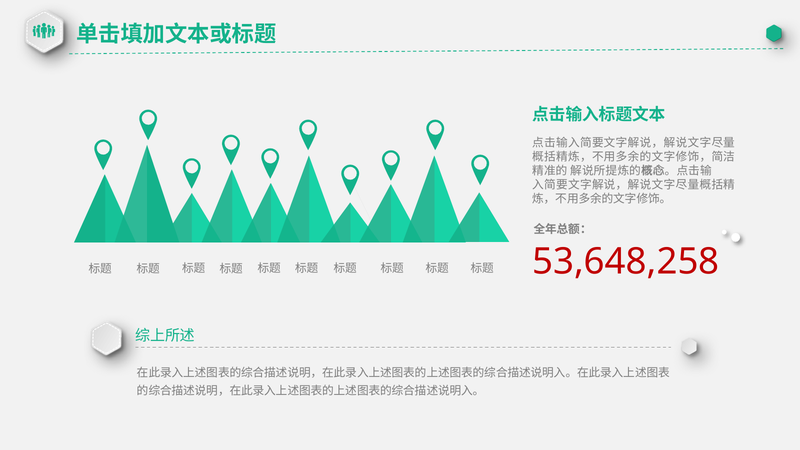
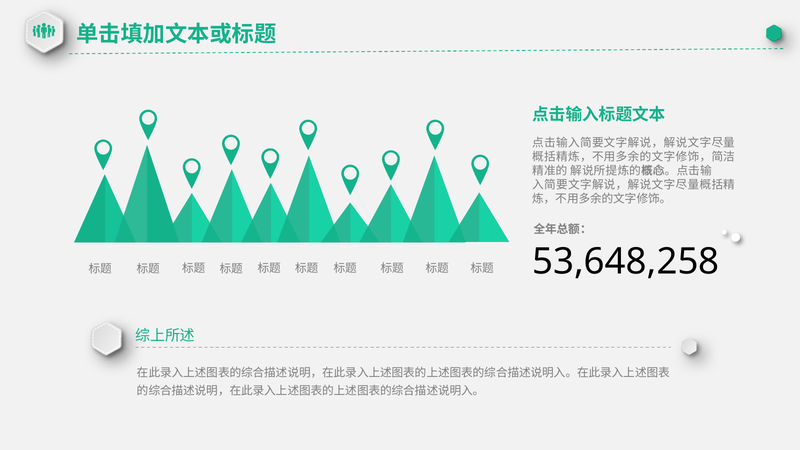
53,648,258 colour: red -> black (626, 262)
